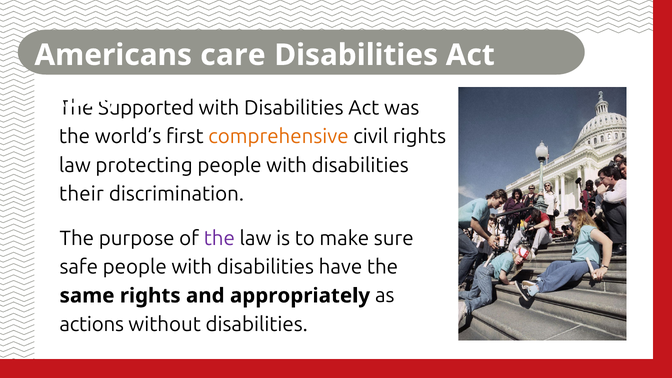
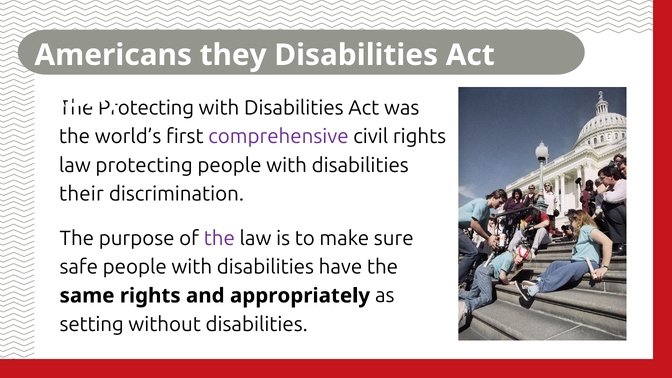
care: care -> they (233, 55)
Supported: Supported -> Protecting (146, 108)
comprehensive colour: orange -> purple (278, 137)
actions: actions -> setting (92, 324)
